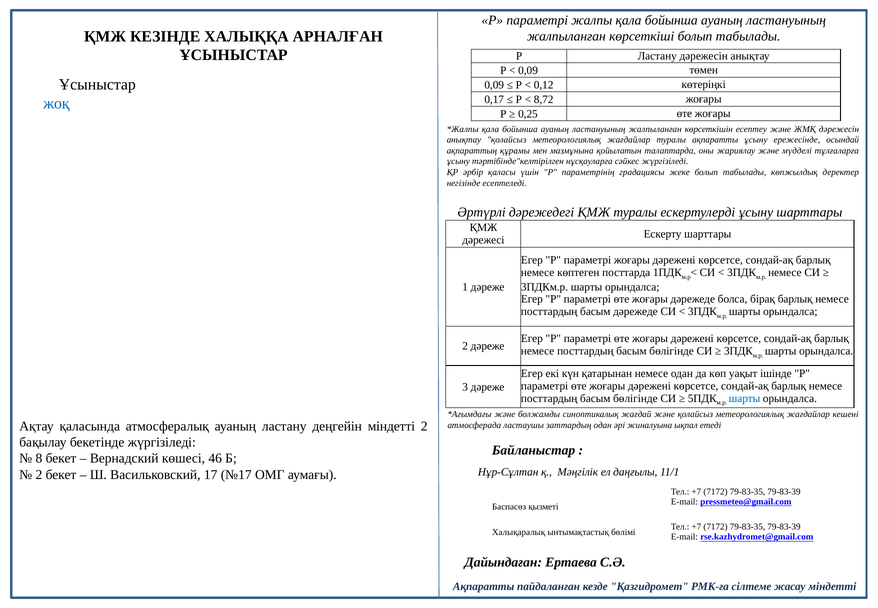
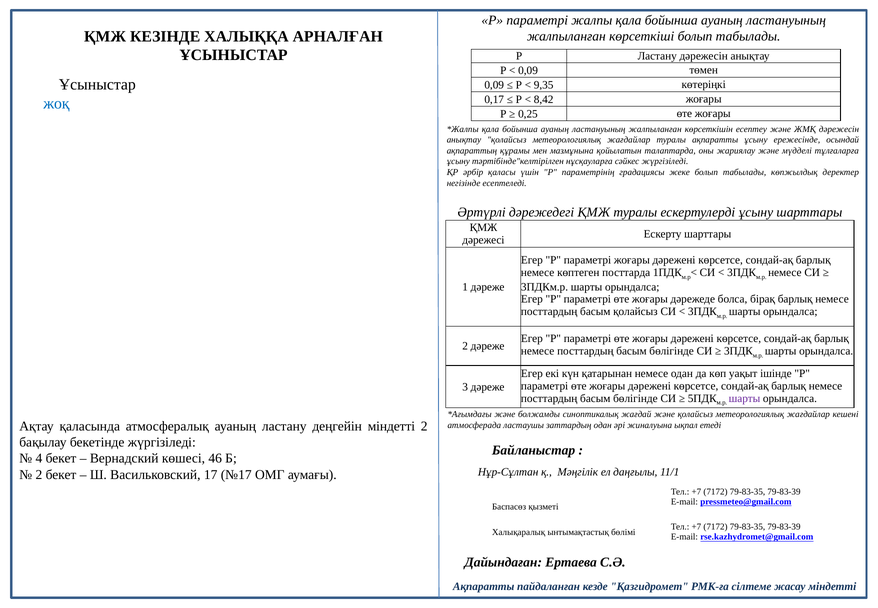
0,12: 0,12 -> 9,35 (544, 85)
8,72: 8,72 -> 8,42 (544, 99)
басым дәрежеде: дәрежеде -> қолайсыз (635, 312)
шарты colour: blue -> purple (745, 398)
8: 8 -> 4 (39, 458)
